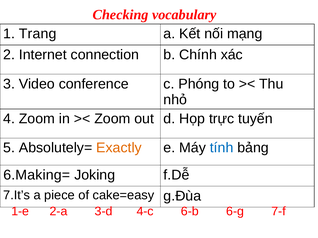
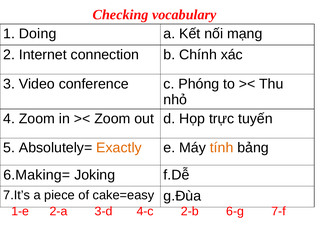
Trang: Trang -> Doing (38, 34)
tính colour: blue -> orange (222, 148)
6-b: 6-b -> 2-b (190, 212)
